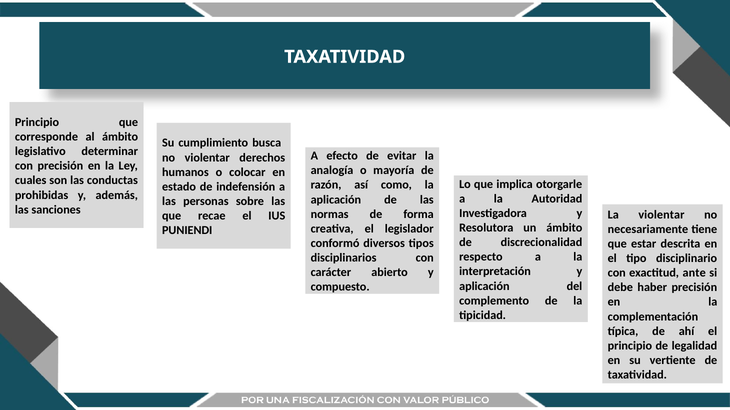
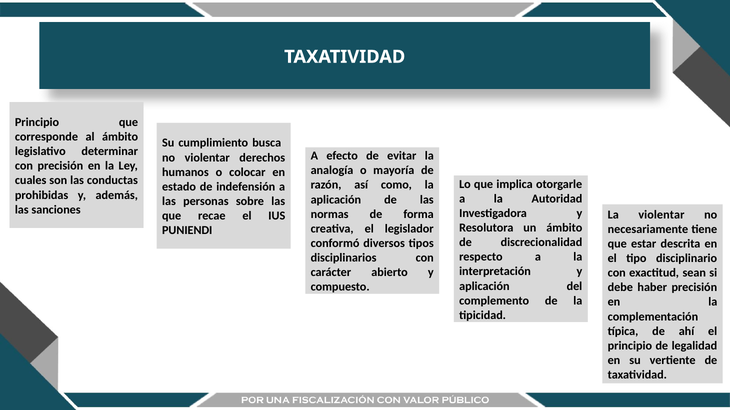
ante: ante -> sean (694, 273)
